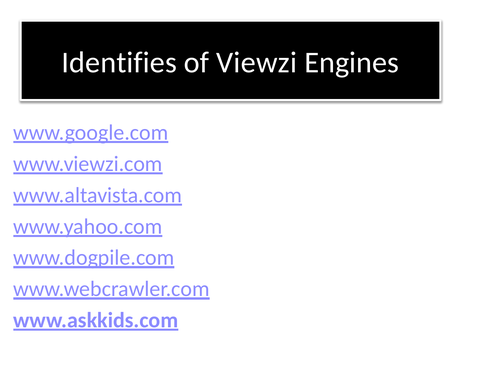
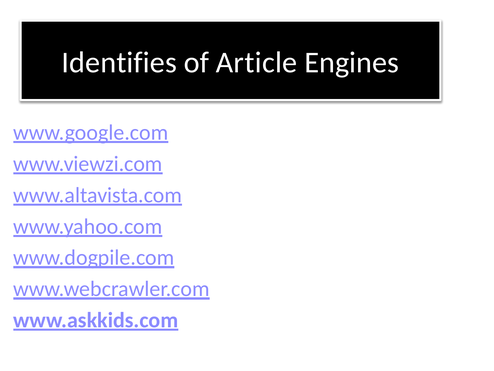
Viewzi: Viewzi -> Article (257, 62)
